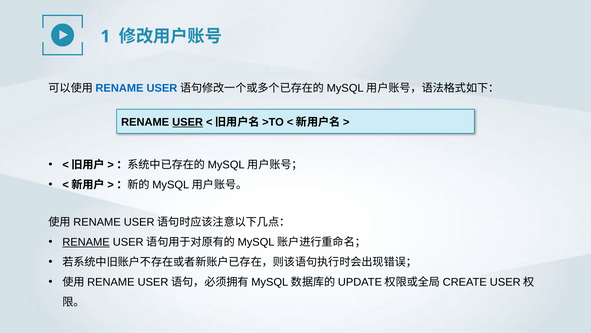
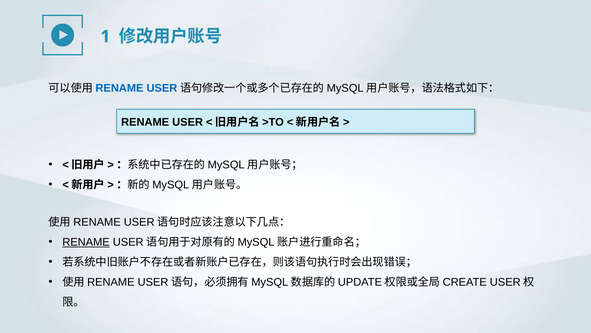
USER underline: present -> none (188, 122)
